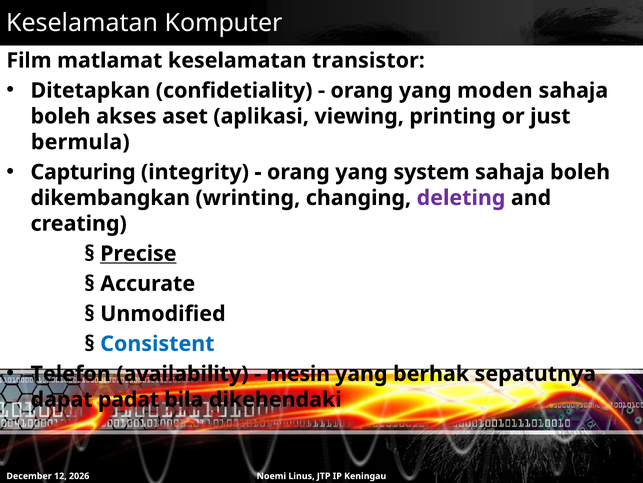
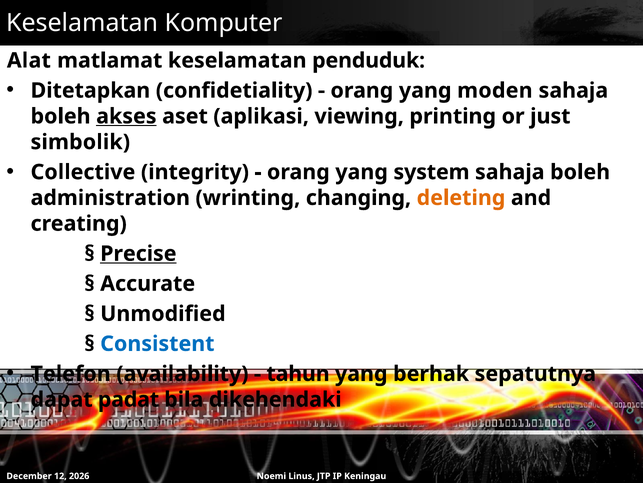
Film: Film -> Alat (29, 60)
transistor: transistor -> penduduk (369, 60)
akses underline: none -> present (126, 116)
bermula: bermula -> simbolik (80, 142)
Capturing: Capturing -> Collective (83, 172)
dikembangkan: dikembangkan -> administration (110, 198)
deleting colour: purple -> orange (461, 198)
mesin: mesin -> tahun (298, 373)
